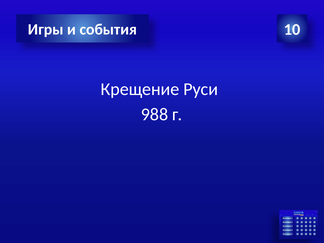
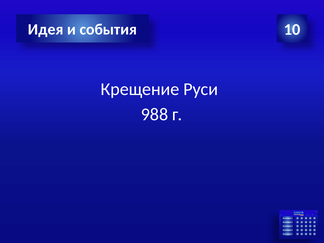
Игры: Игры -> Идея (46, 29)
